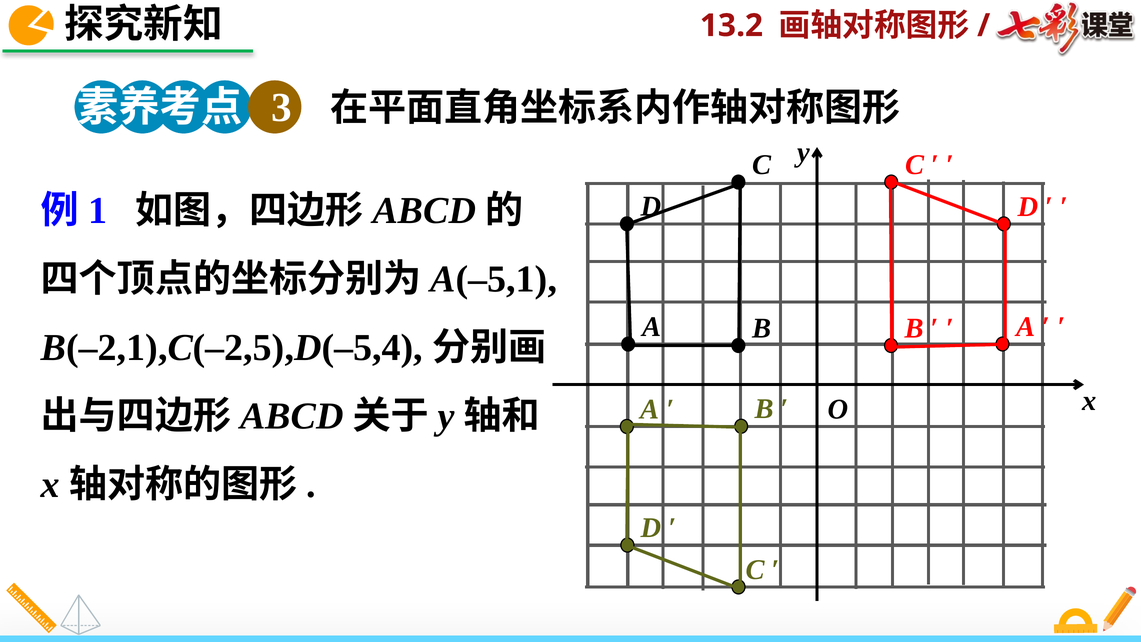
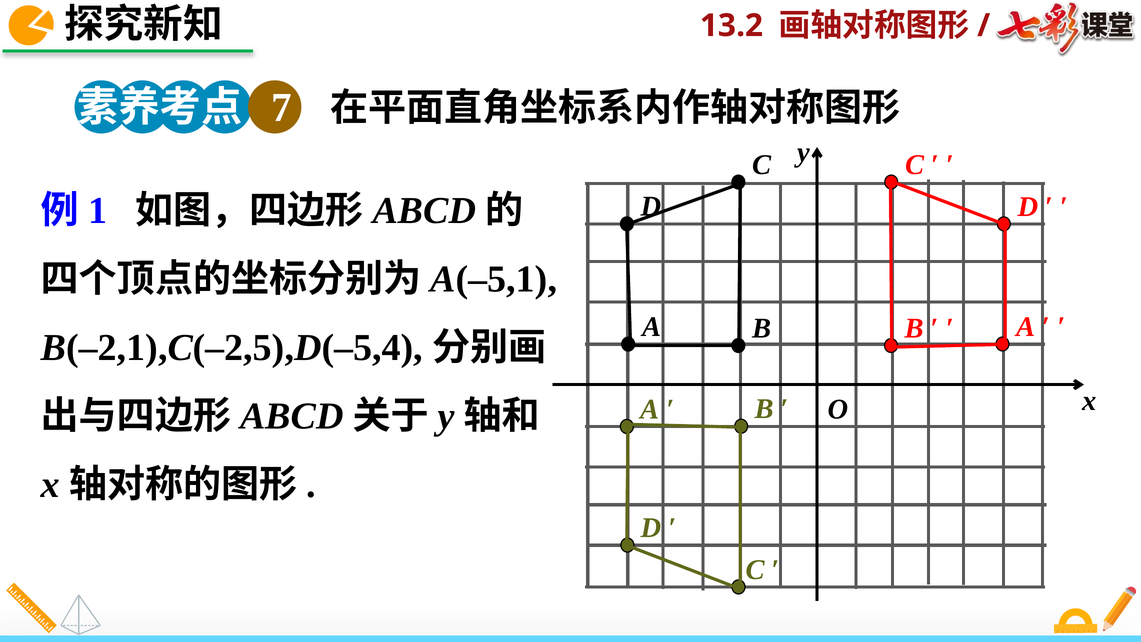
3: 3 -> 7 (281, 108)
